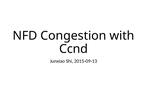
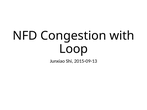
Ccnd: Ccnd -> Loop (74, 49)
